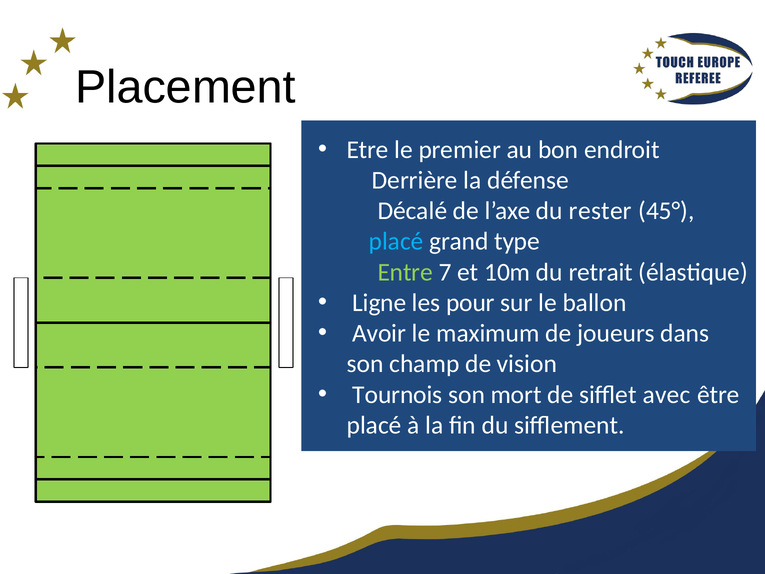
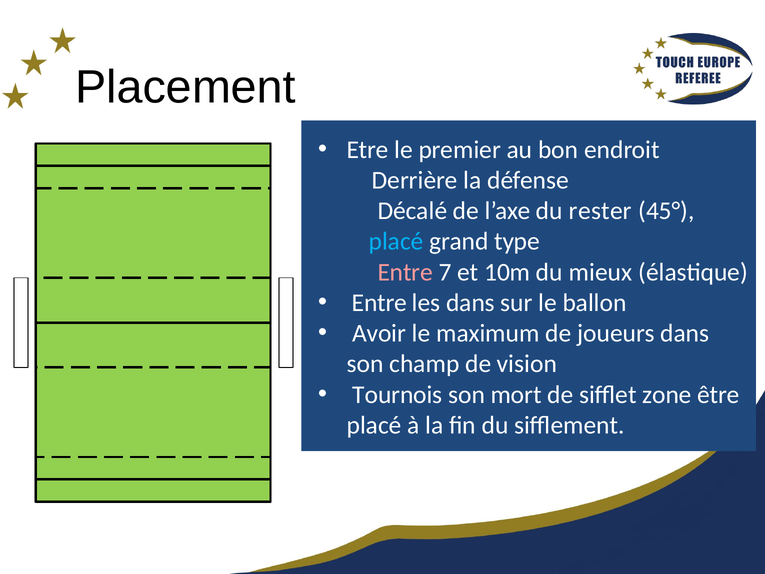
Entre colour: light green -> pink (405, 272)
retrait: retrait -> mieux (601, 272)
Ligne: Ligne -> Entre (379, 303)
les pour: pour -> dans (470, 303)
avec: avec -> zone (667, 394)
